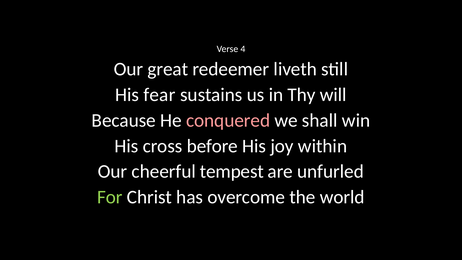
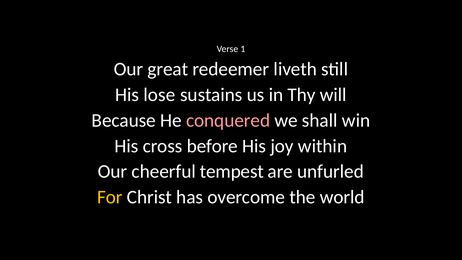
4: 4 -> 1 (243, 49)
fear: fear -> lose (159, 95)
For colour: light green -> yellow (110, 197)
